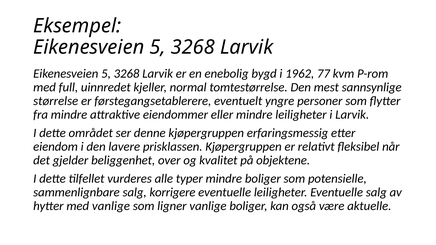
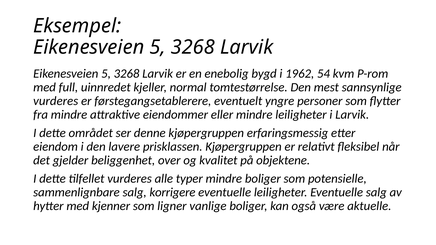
77: 77 -> 54 (324, 74)
størrelse: størrelse -> vurderes (56, 101)
med vanlige: vanlige -> kjenner (111, 206)
